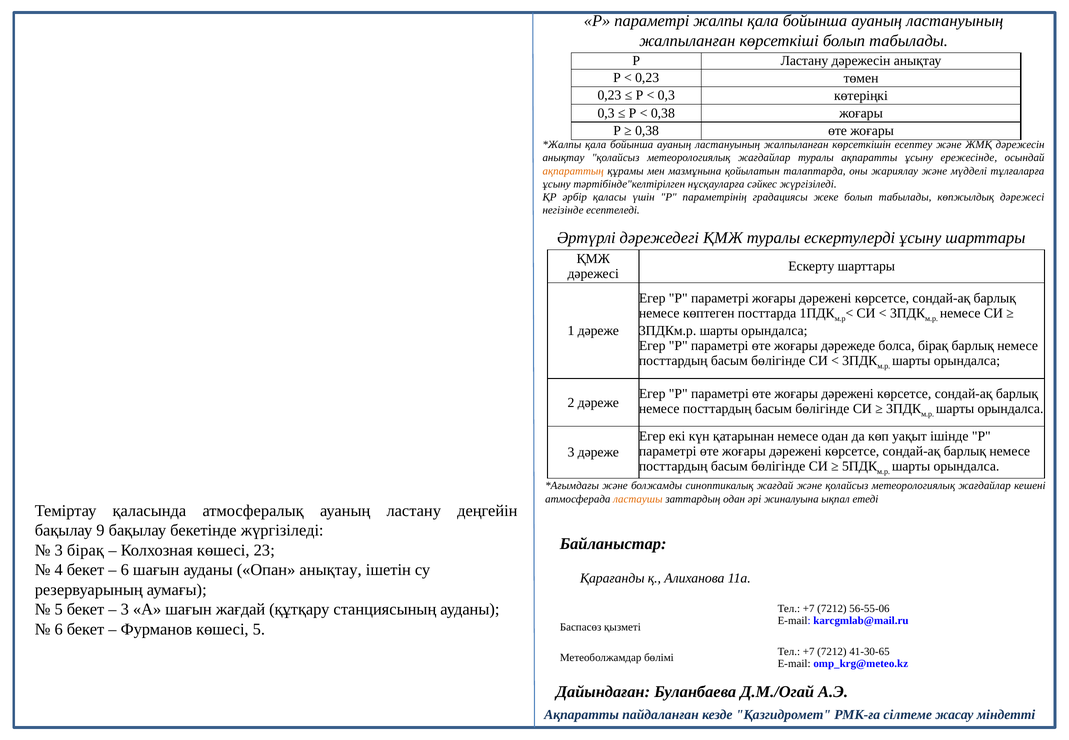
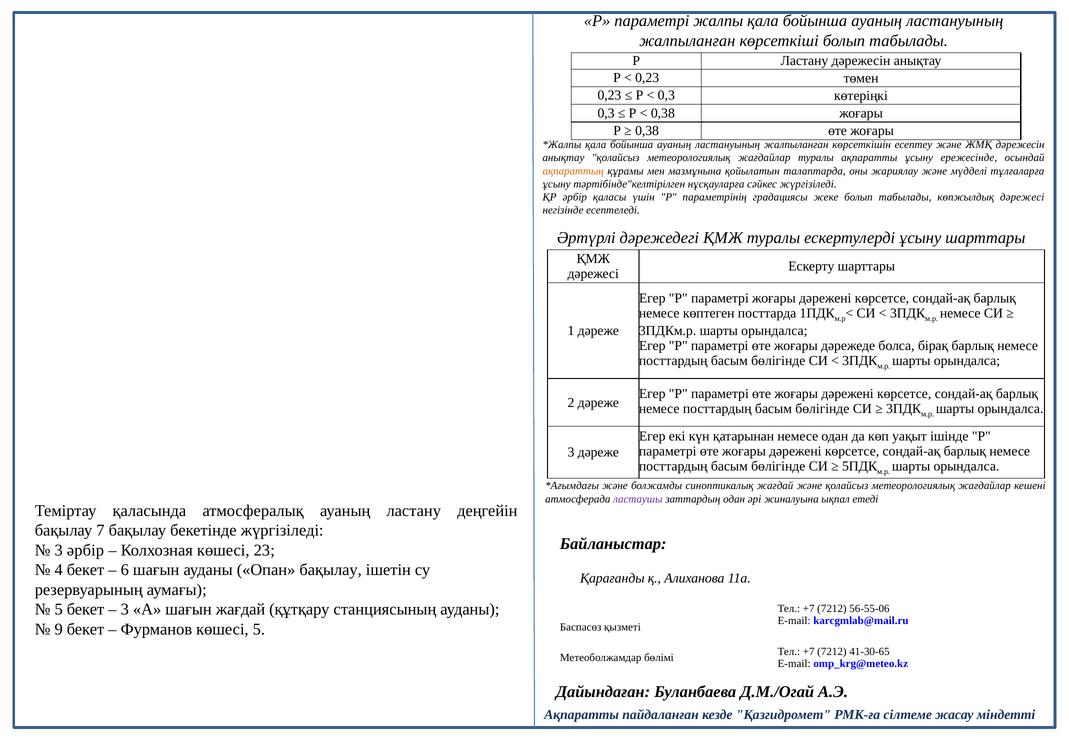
ластаушы colour: orange -> purple (638, 499)
9: 9 -> 7 (100, 531)
3 бірақ: бірақ -> әрбір (85, 550)
Опан анықтау: анықтау -> бақылау (331, 570)
6: 6 -> 9 (59, 629)
